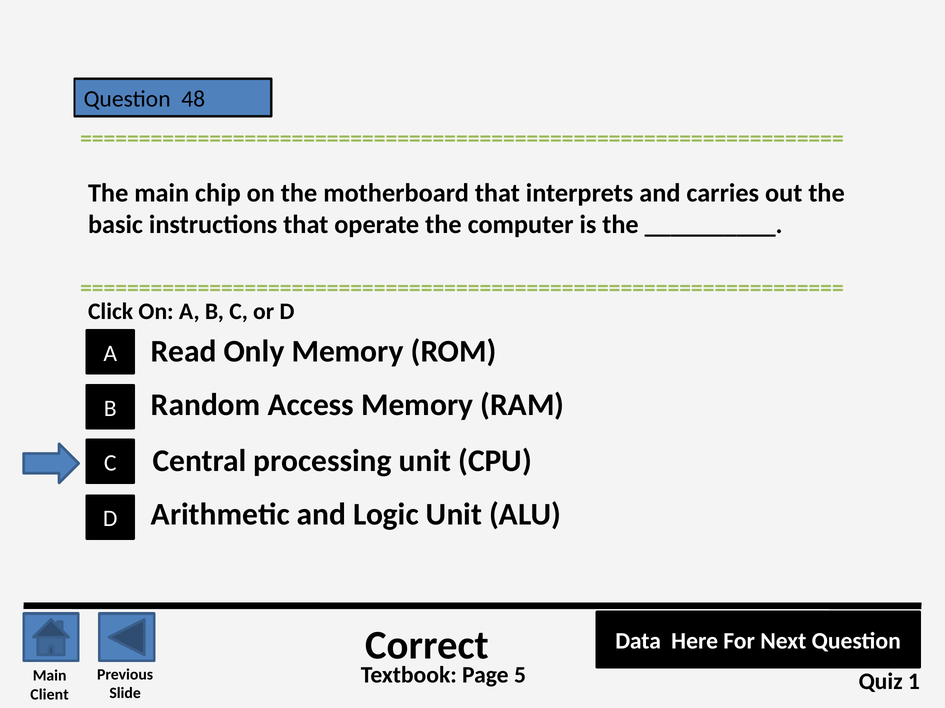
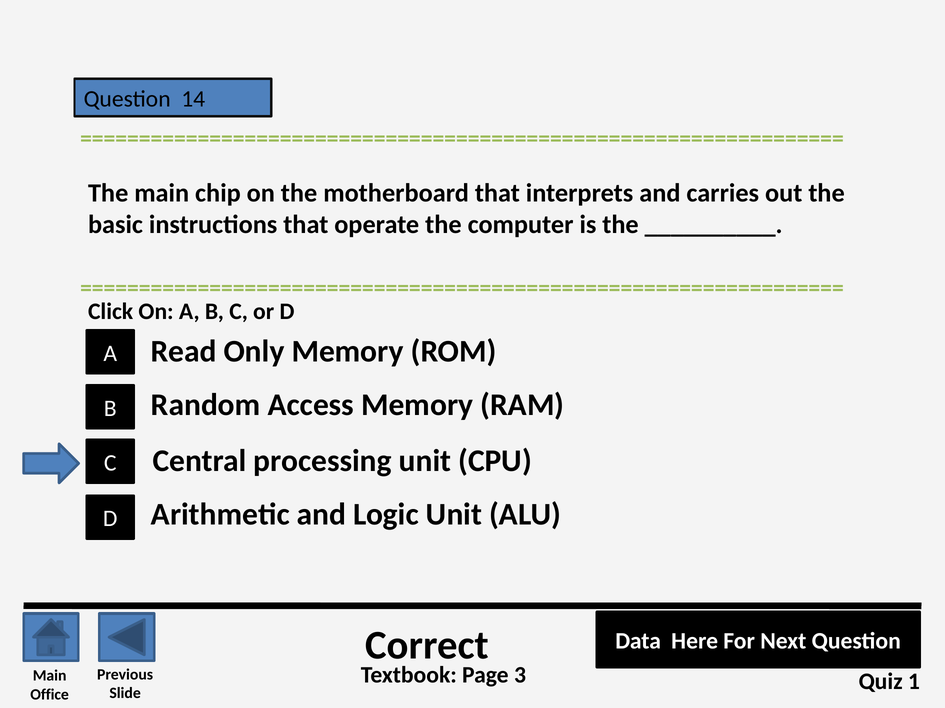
48: 48 -> 14 (193, 99)
5: 5 -> 3 (520, 676)
Client: Client -> Office (50, 695)
